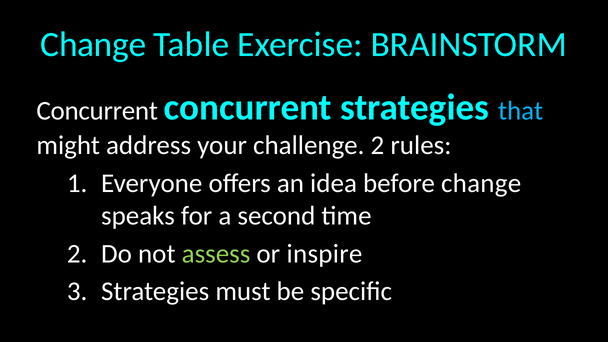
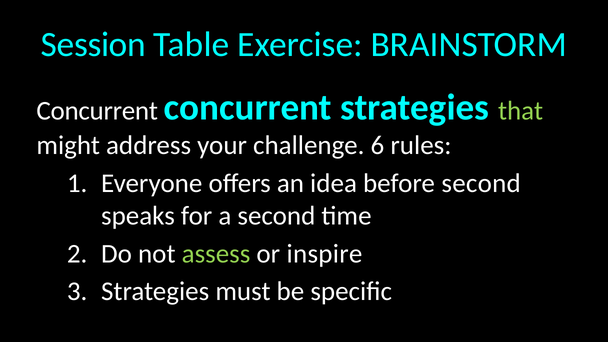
Change: Change -> Session (93, 45)
that colour: light blue -> light green (521, 111)
challenge 2: 2 -> 6 (377, 146)
before change: change -> second (481, 183)
